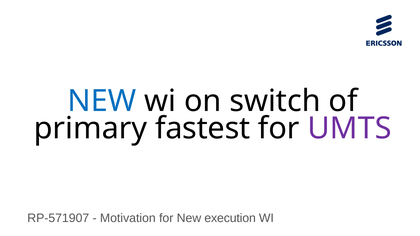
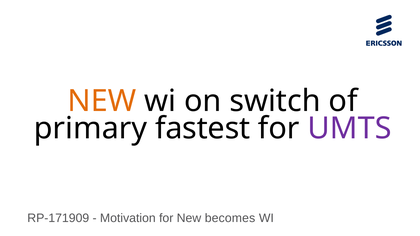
NEW colour: blue -> orange (102, 101)
RP-571907: RP-571907 -> RP-171909 (58, 218)
execution: execution -> becomes (230, 218)
